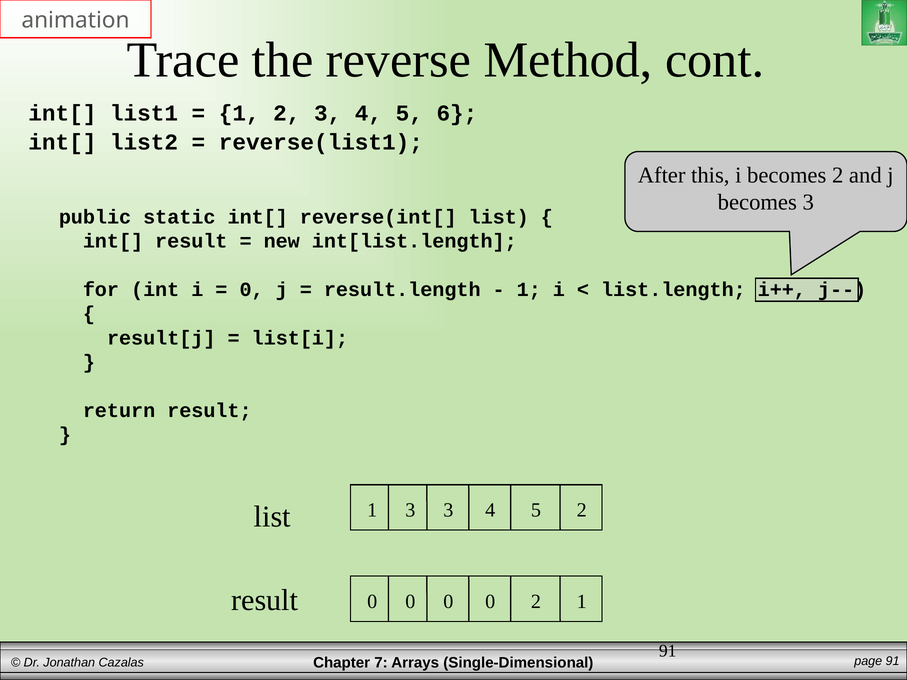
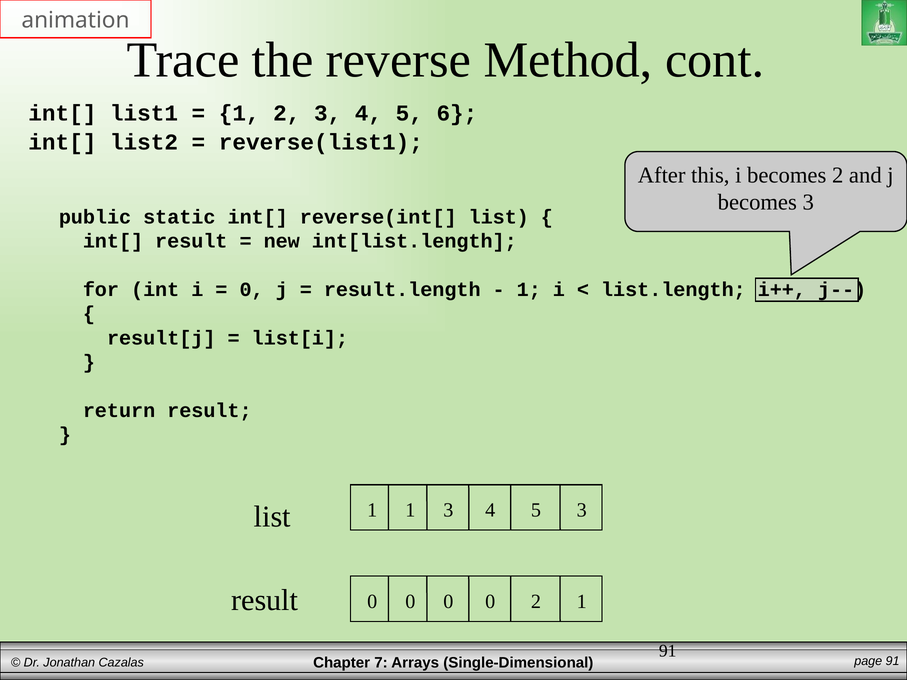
1 3: 3 -> 1 (410, 511)
5 2: 2 -> 3 (582, 511)
